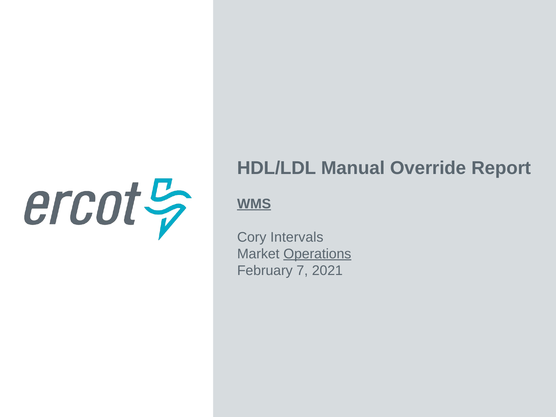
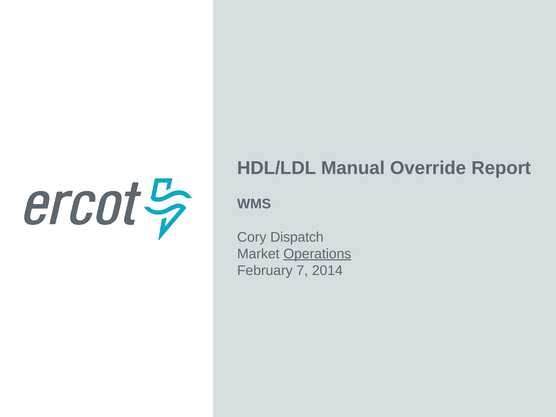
WMS underline: present -> none (254, 204)
Intervals: Intervals -> Dispatch (297, 237)
2021: 2021 -> 2014 (327, 271)
